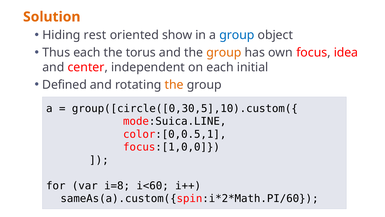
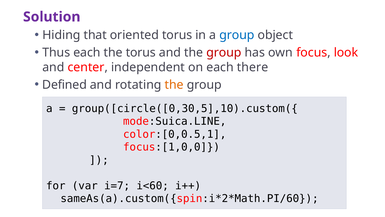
Solution colour: orange -> purple (52, 17)
rest: rest -> that (95, 35)
oriented show: show -> torus (177, 35)
group colour: orange -> red (224, 52)
idea: idea -> look (346, 52)
initial: initial -> there (253, 67)
i=8: i=8 -> i=7 (117, 185)
